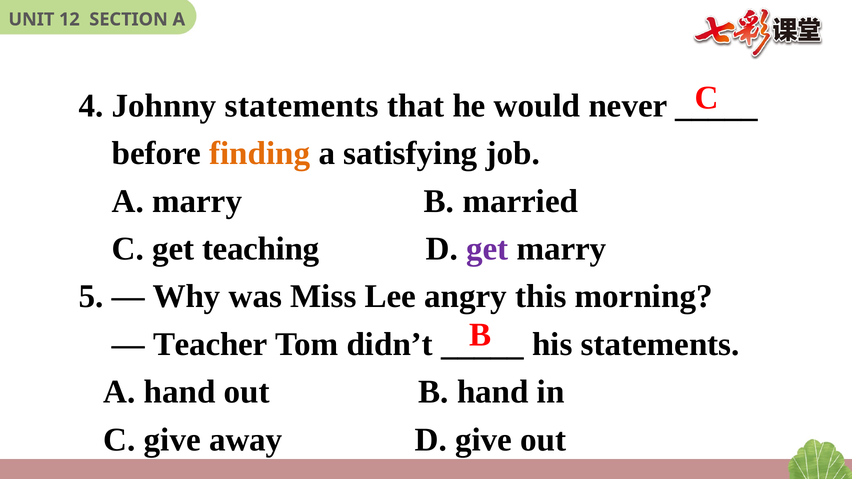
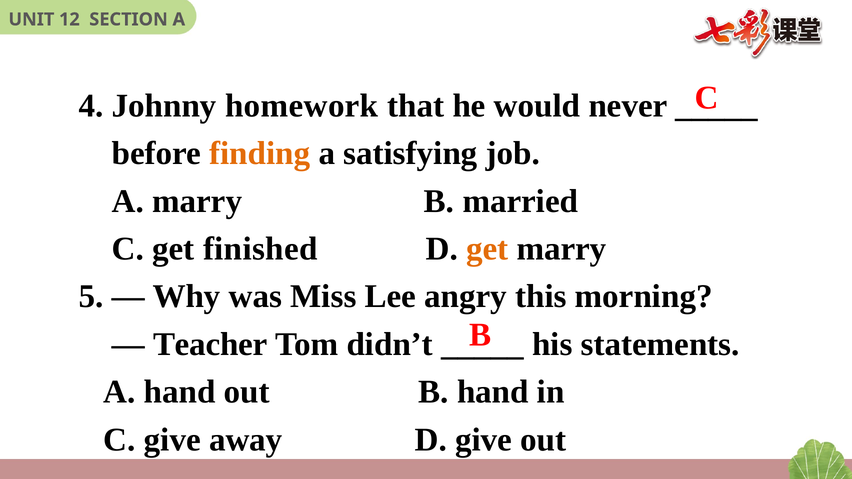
Johnny statements: statements -> homework (302, 106)
teaching: teaching -> finished (260, 249)
get colour: purple -> orange (487, 249)
